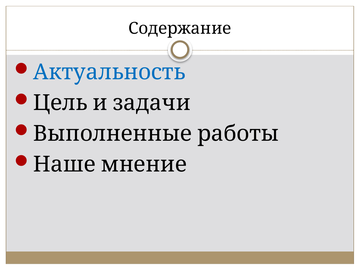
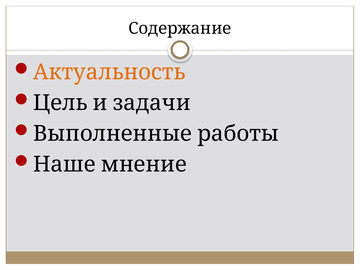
Актуальность colour: blue -> orange (109, 72)
